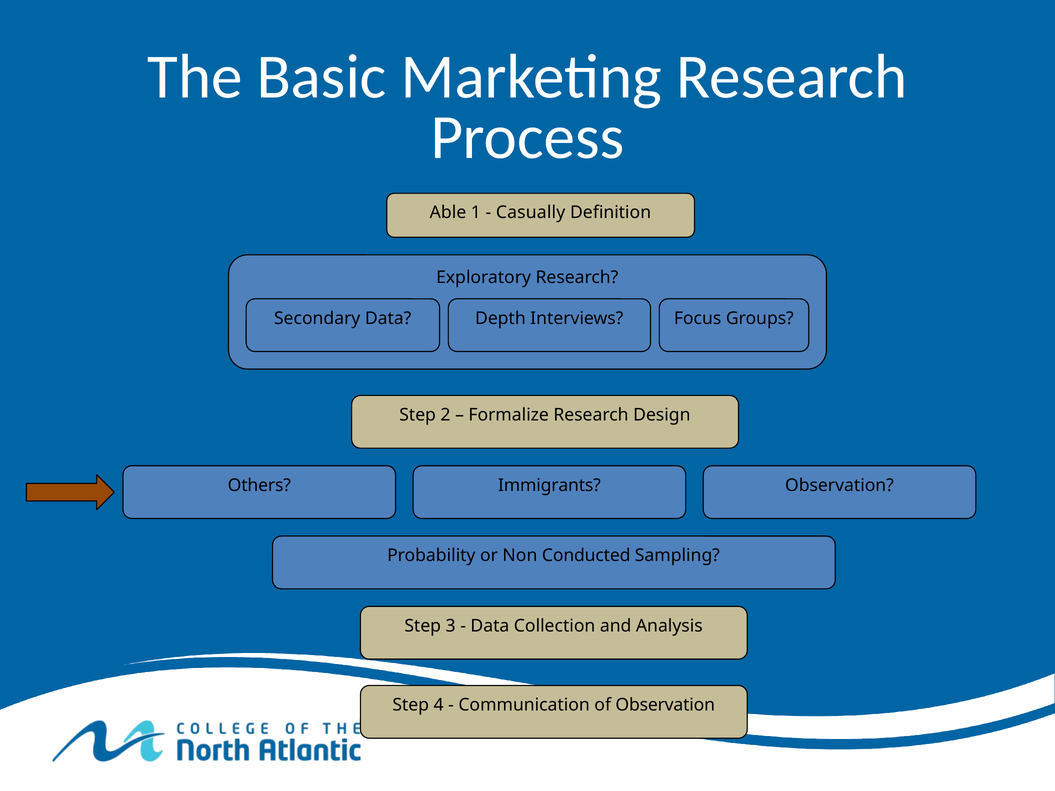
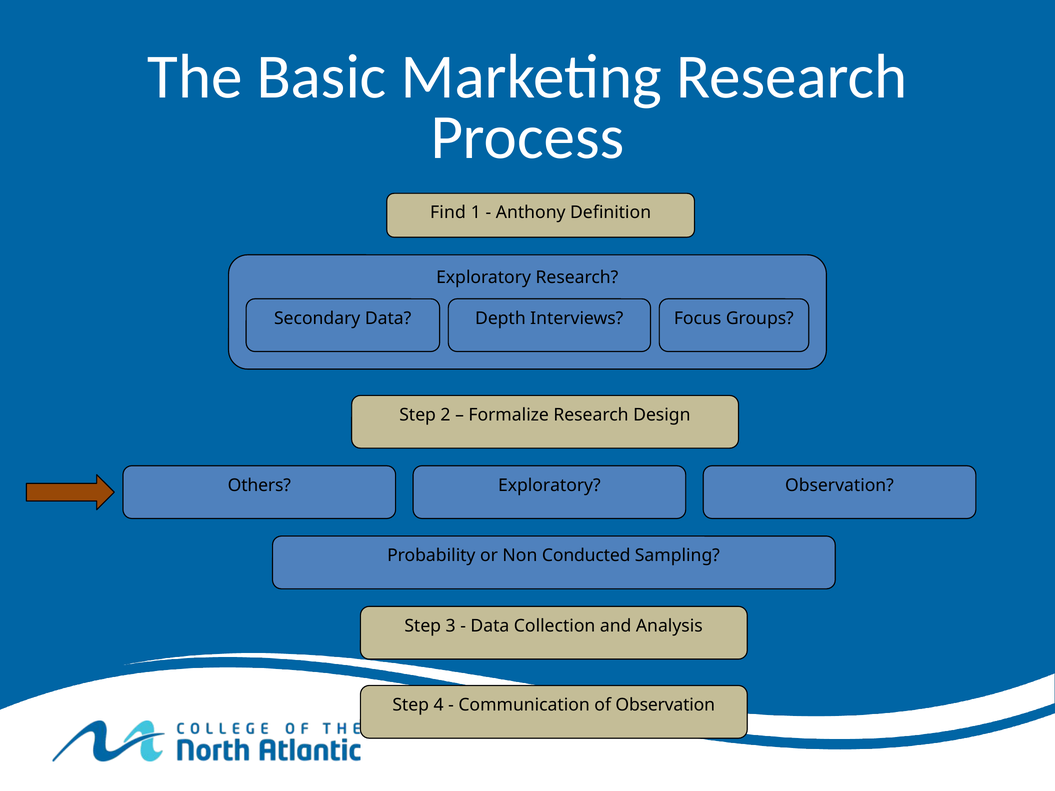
Able: Able -> Find (448, 213)
Casually: Casually -> Anthony (531, 213)
Immigrants: Immigrants -> Exploratory (549, 485)
